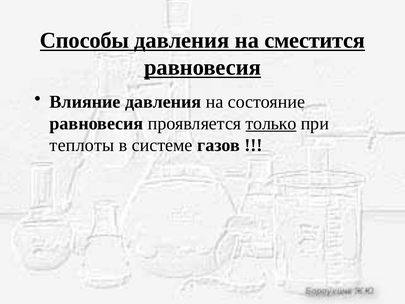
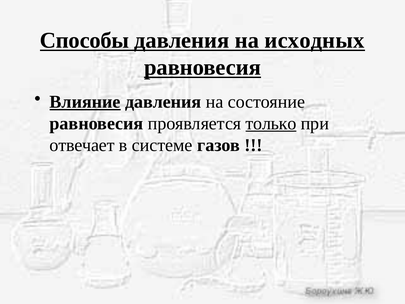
сместится: сместится -> исходных (315, 40)
Влияние underline: none -> present (85, 102)
теплоты: теплоты -> отвечает (82, 145)
